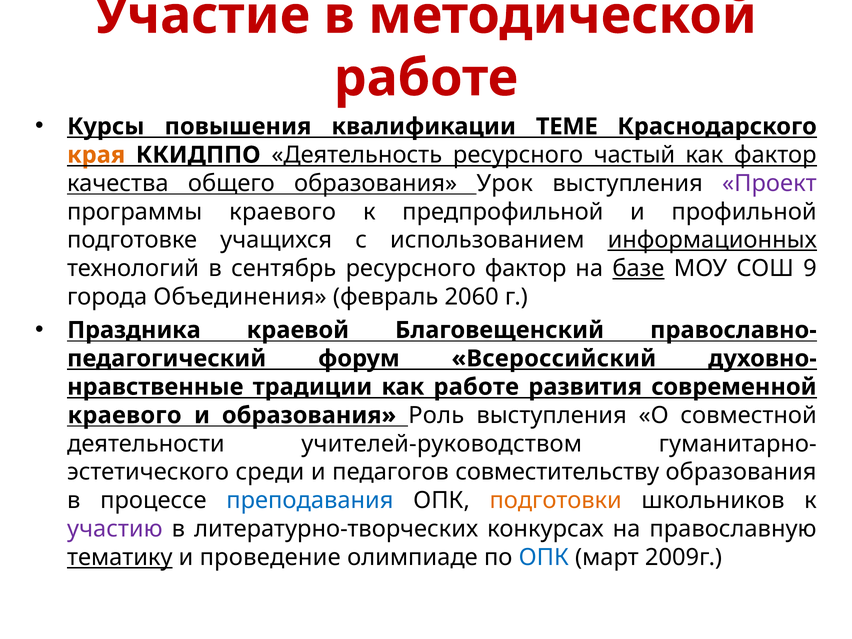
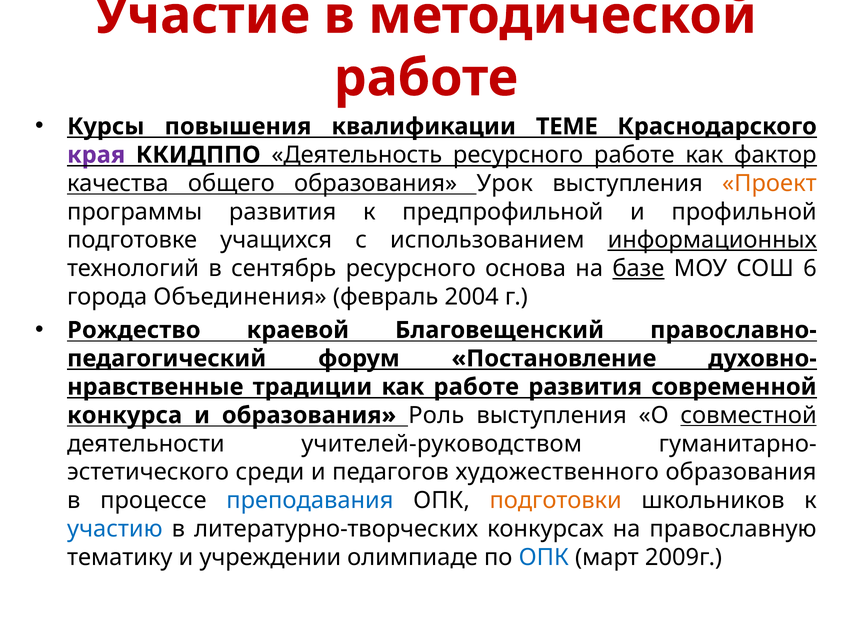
края colour: orange -> purple (96, 155)
ресурсного частый: частый -> работе (634, 155)
Проект colour: purple -> orange (769, 183)
программы краевого: краевого -> развития (283, 212)
ресурсного фактор: фактор -> основа (526, 269)
9: 9 -> 6 (810, 269)
2060: 2060 -> 2004 (472, 297)
Праздника: Праздника -> Рождество (134, 330)
Всероссийский: Всероссийский -> Постановление (554, 359)
краевого: краевого -> конкурса (125, 415)
совместной underline: none -> present (749, 415)
совместительству: совместительству -> художественного (557, 472)
участию colour: purple -> blue (115, 529)
тематику underline: present -> none (120, 557)
проведение: проведение -> учреждении (270, 557)
